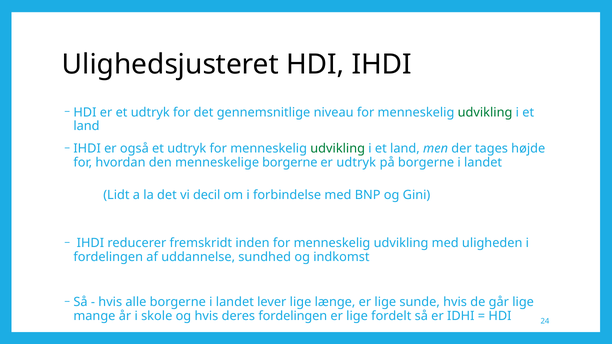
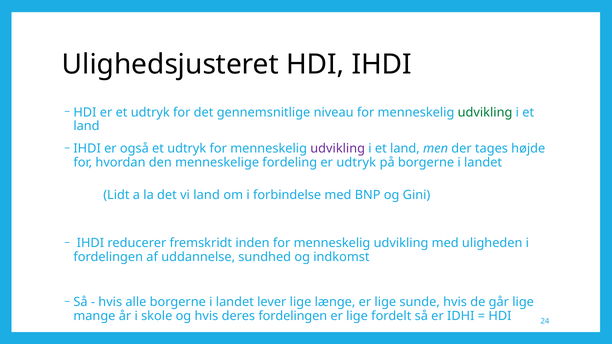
udvikling colour: green -> purple (338, 149)
menneskelige borgerne: borgerne -> fordeling (290, 163)
vi decil: decil -> land (207, 195)
